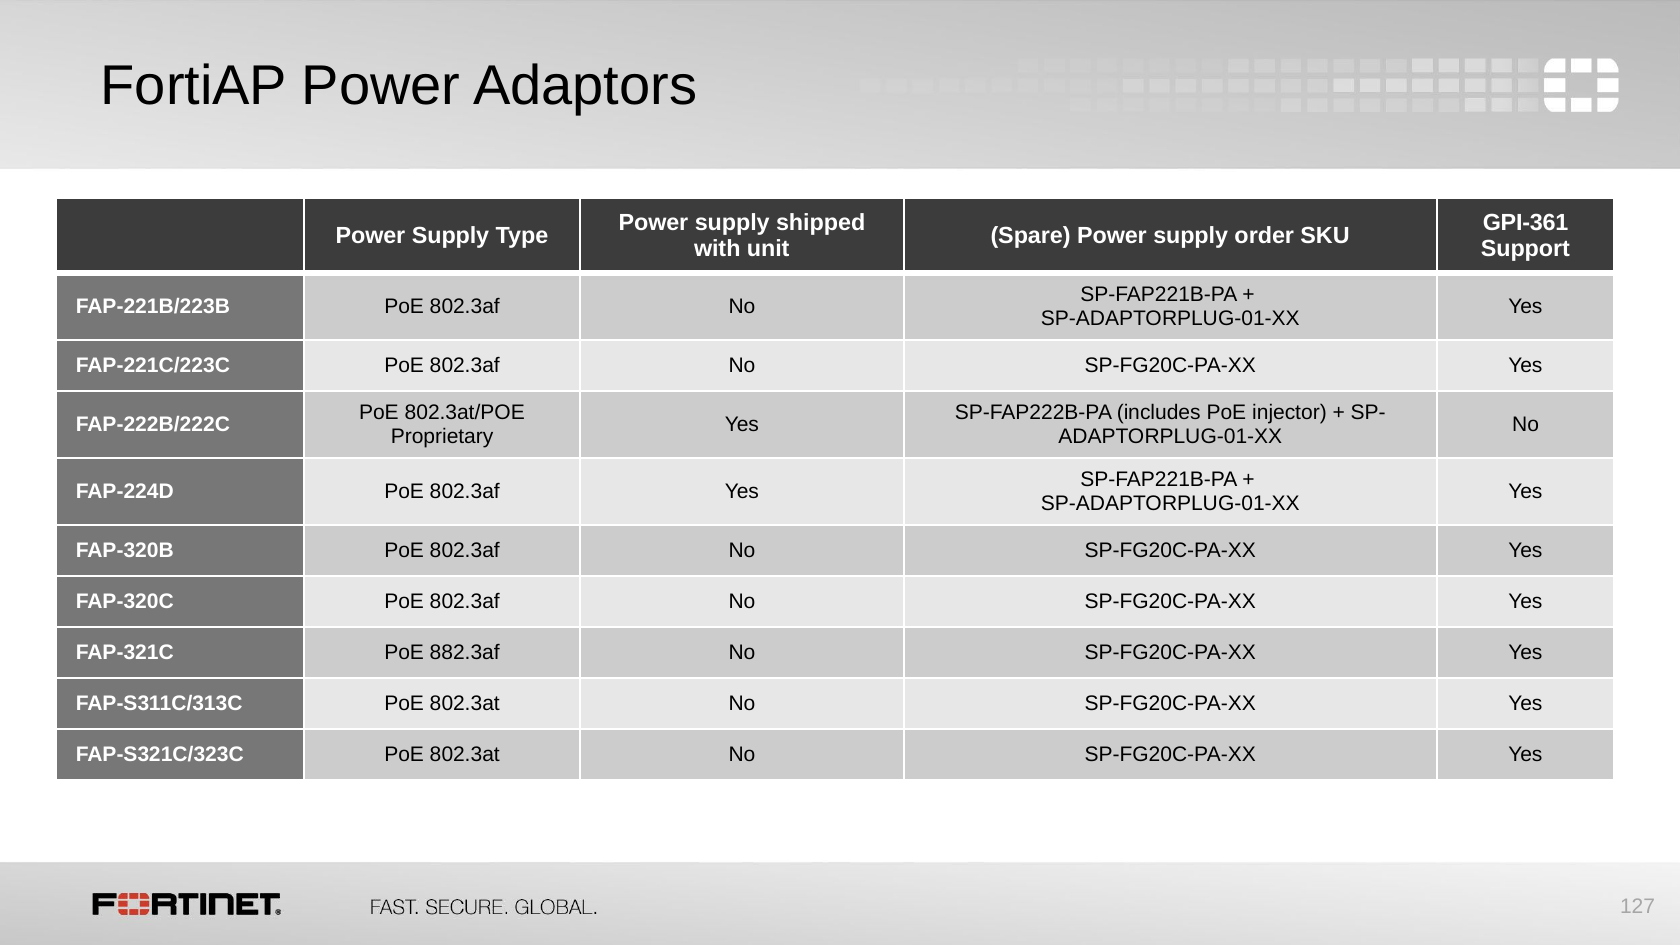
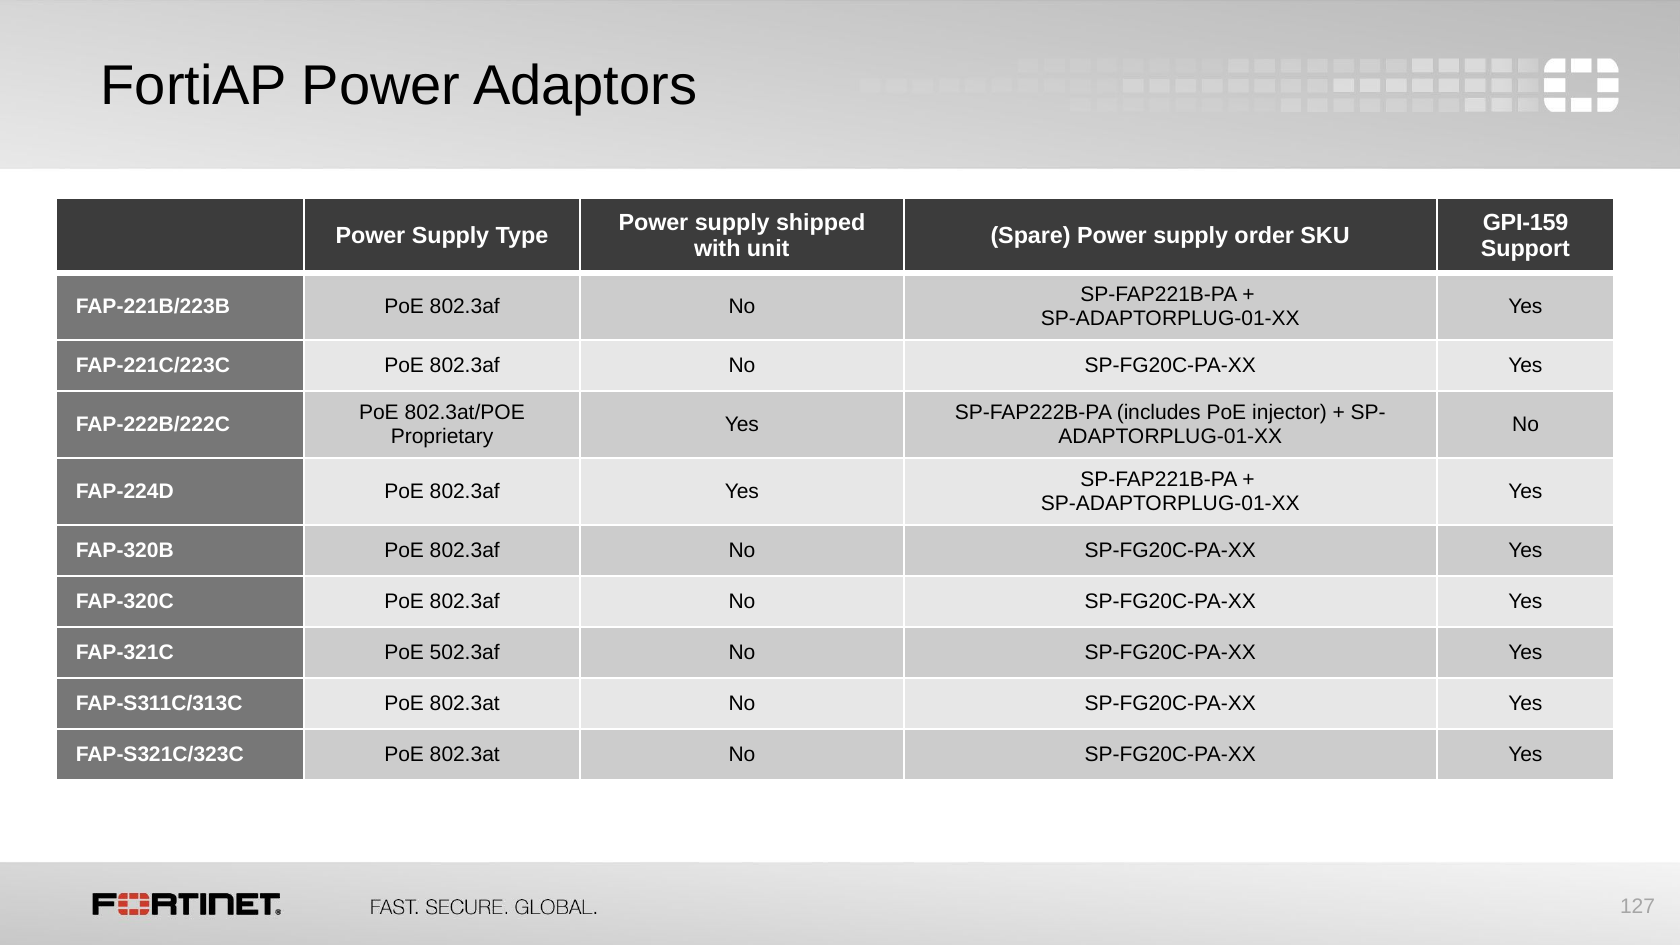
GPI-361: GPI-361 -> GPI-159 (1526, 223)
882.3af: 882.3af -> 502.3af (465, 653)
